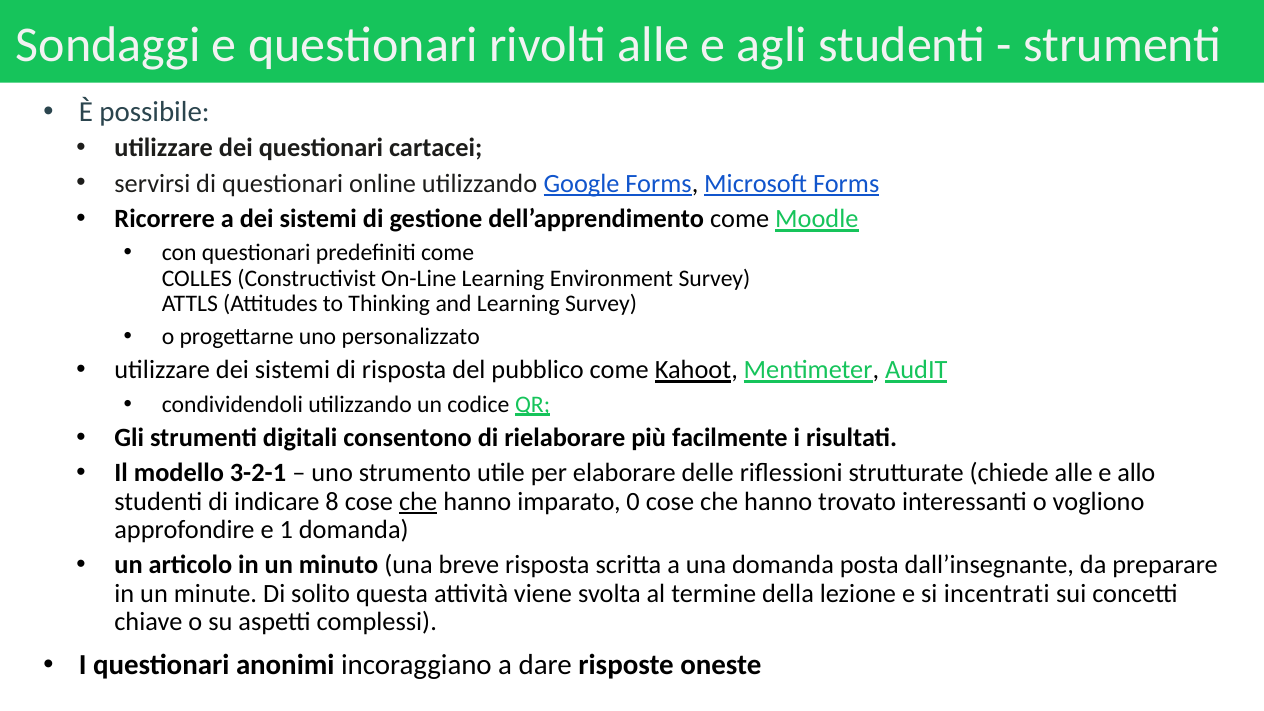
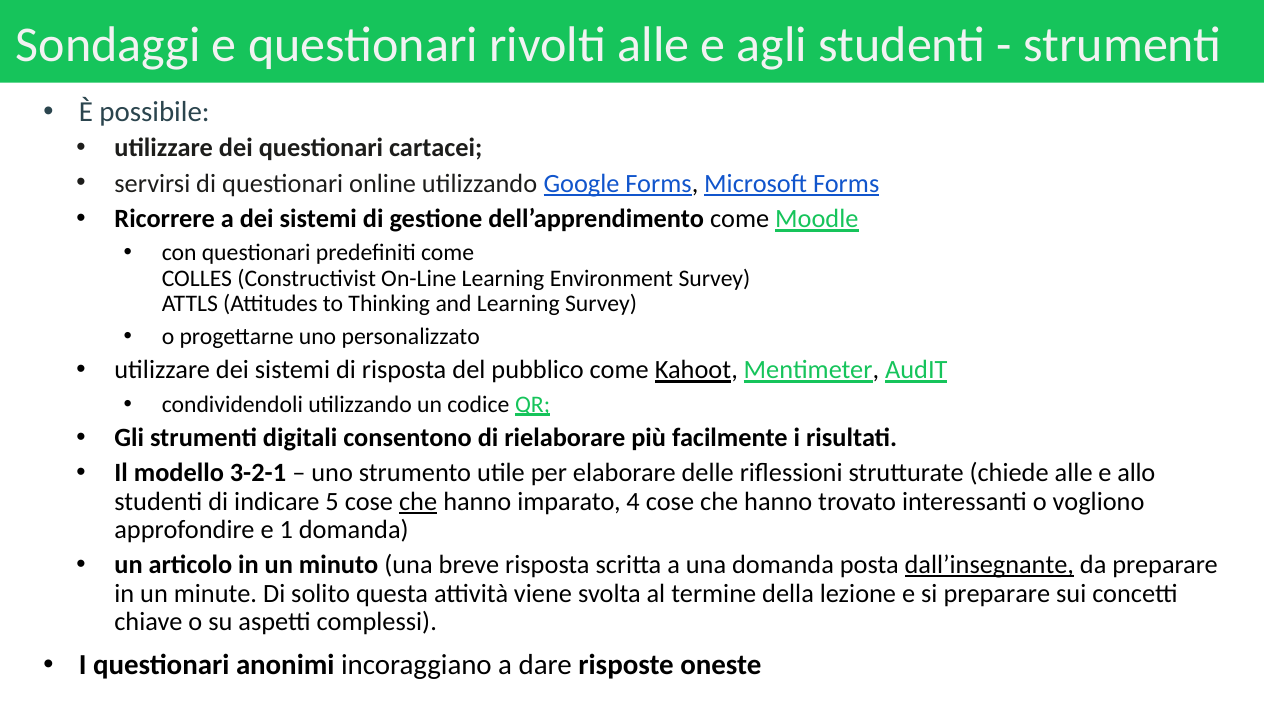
8: 8 -> 5 (332, 502)
0: 0 -> 4 (633, 502)
dall’insegnante underline: none -> present (989, 565)
si incentrati: incentrati -> preparare (997, 593)
